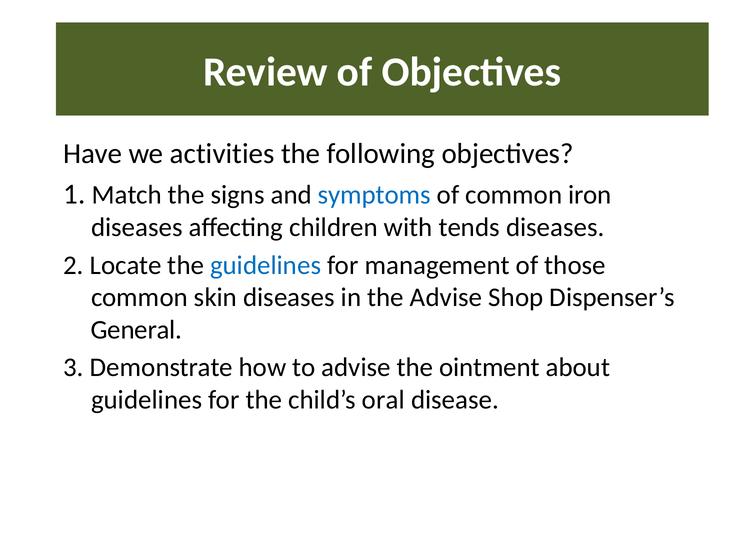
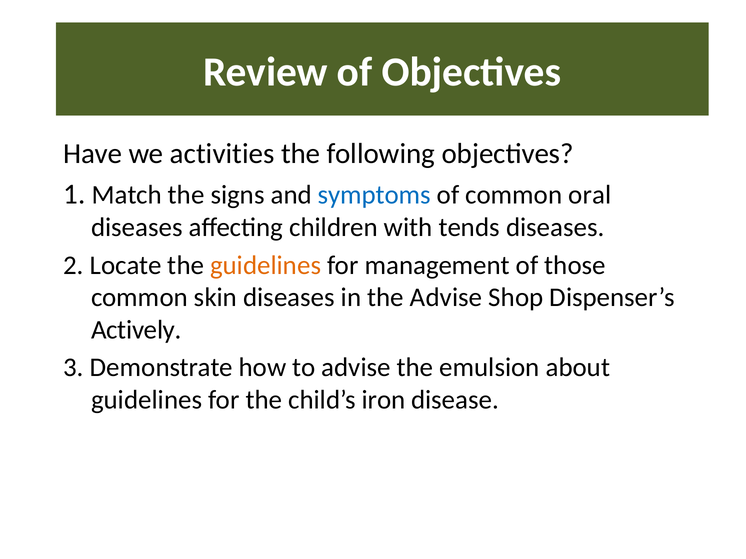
iron: iron -> oral (590, 195)
guidelines colour: blue -> orange (266, 265)
General: General -> Actively (136, 330)
ointment: ointment -> emulsion (489, 368)
oral: oral -> iron (384, 400)
